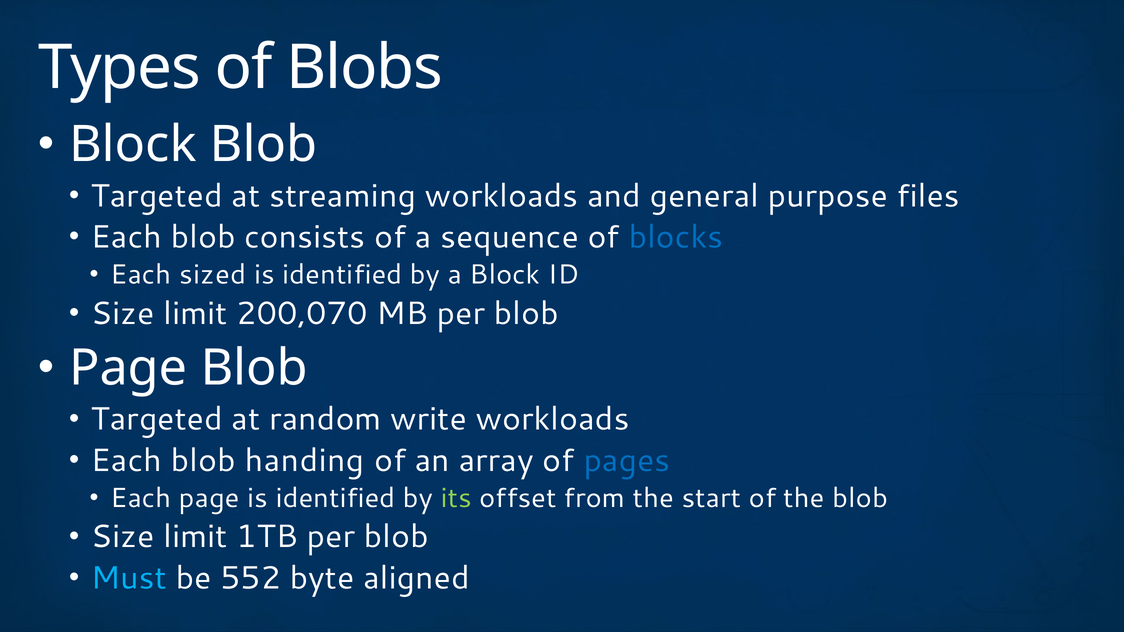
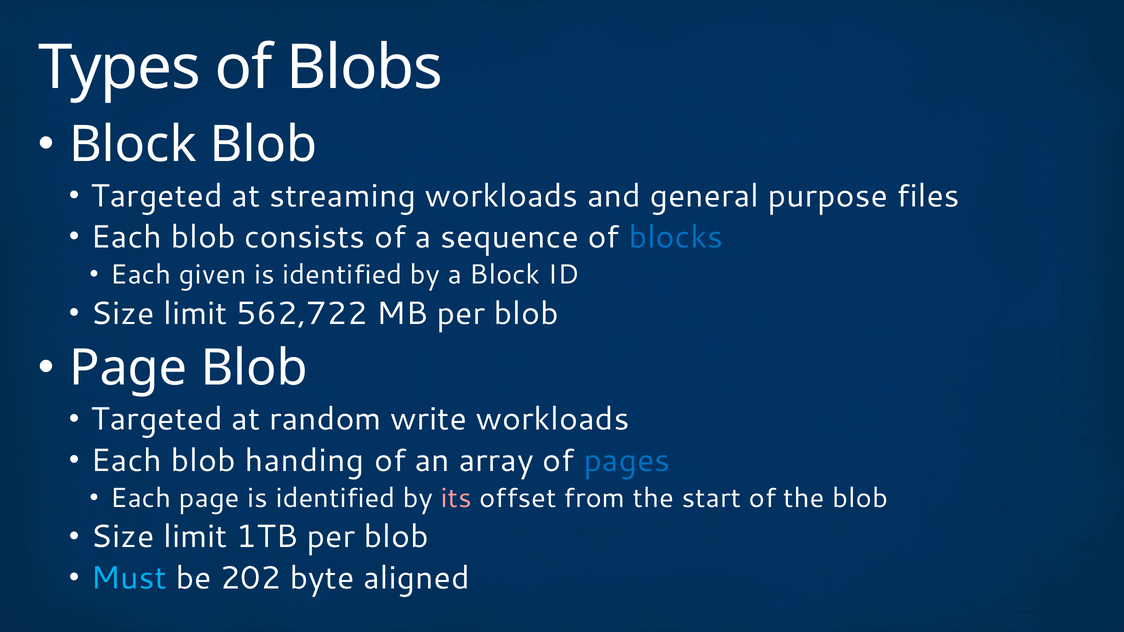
sized: sized -> given (213, 275)
200,070: 200,070 -> 562,722 (302, 314)
its colour: light green -> pink (456, 498)
552: 552 -> 202 (251, 578)
